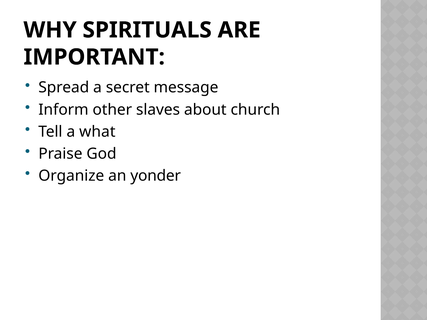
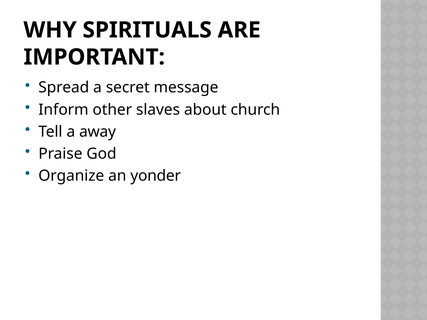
what: what -> away (97, 132)
